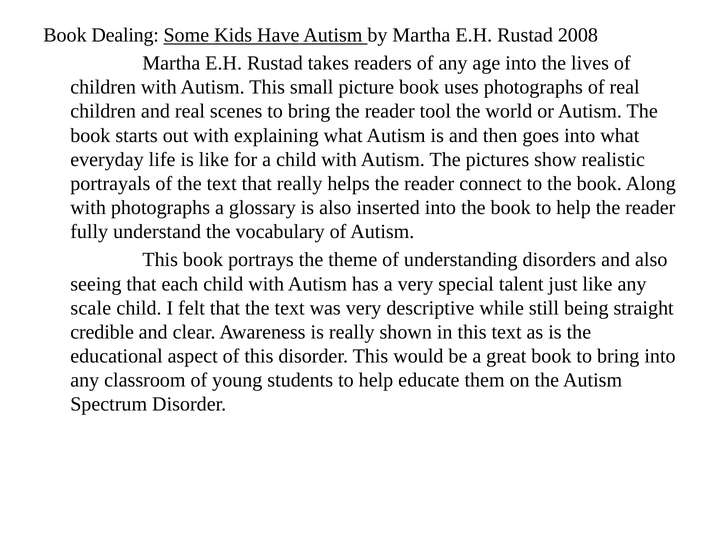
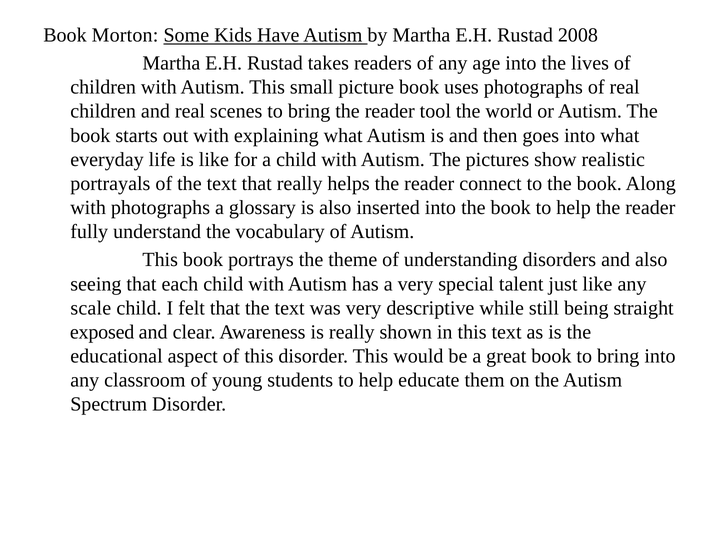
Dealing: Dealing -> Morton (125, 35)
credible: credible -> exposed (102, 332)
